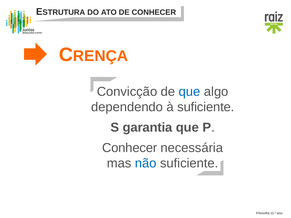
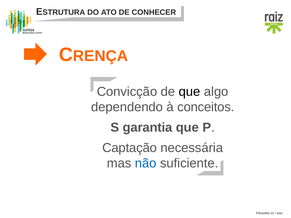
que colour: blue -> black (190, 92)
à suficiente: suficiente -> conceitos (206, 107)
Conhecer: Conhecer -> Captação (130, 148)
